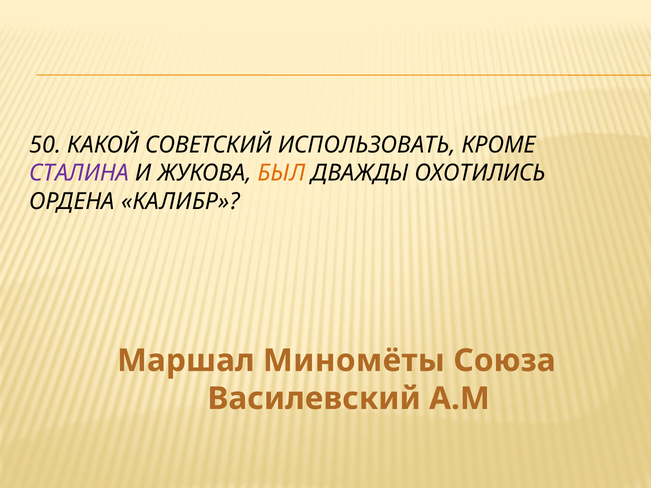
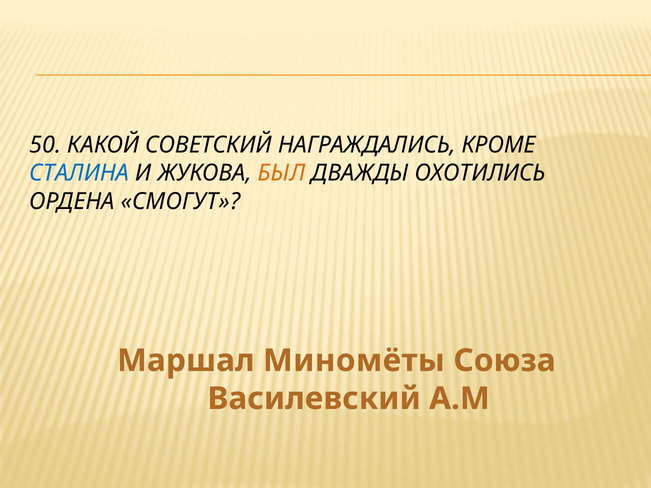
ИСПОЛЬЗОВАТЬ: ИСПОЛЬЗОВАТЬ -> НАГРАЖДАЛИСЬ (367, 145)
СТАЛИНА colour: purple -> blue (79, 173)
КАЛИБР: КАЛИБР -> СМОГУТ (181, 202)
